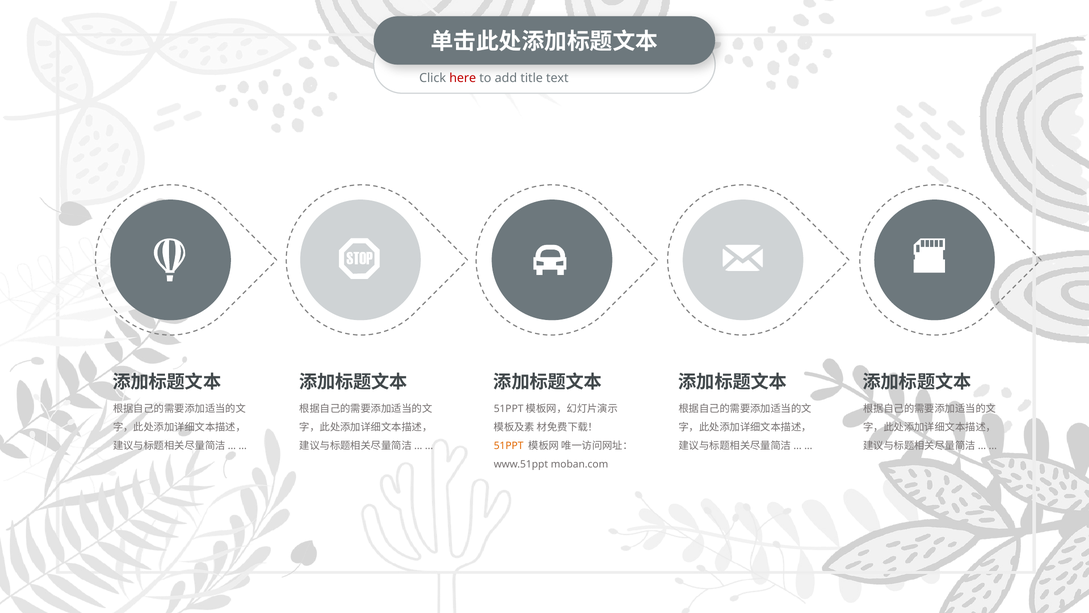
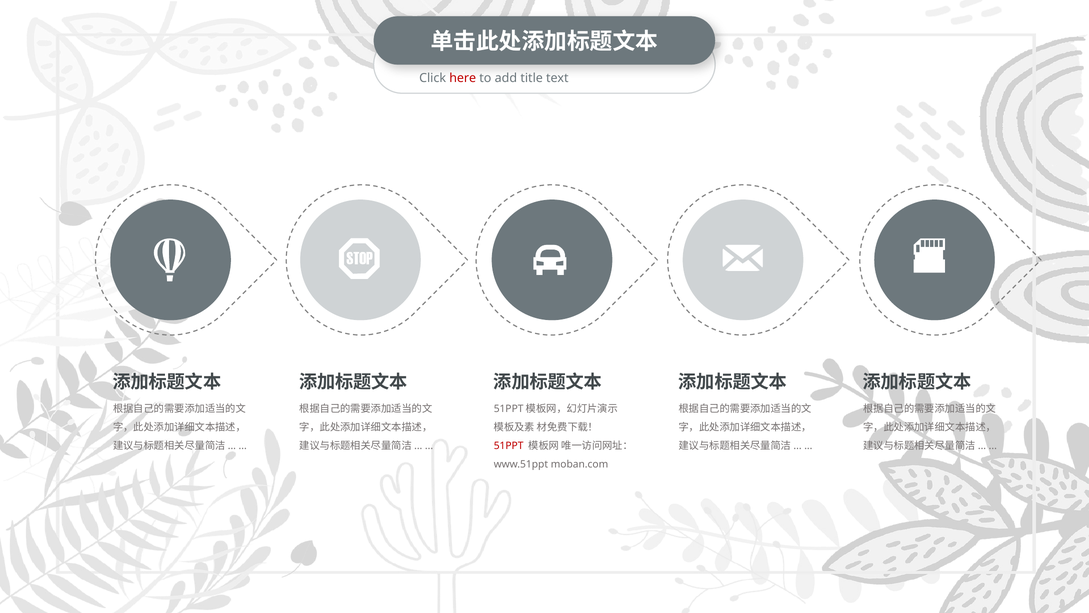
51PPT colour: orange -> red (509, 446)
